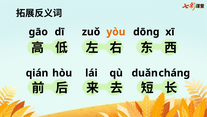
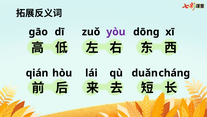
yòu colour: orange -> purple (116, 32)
